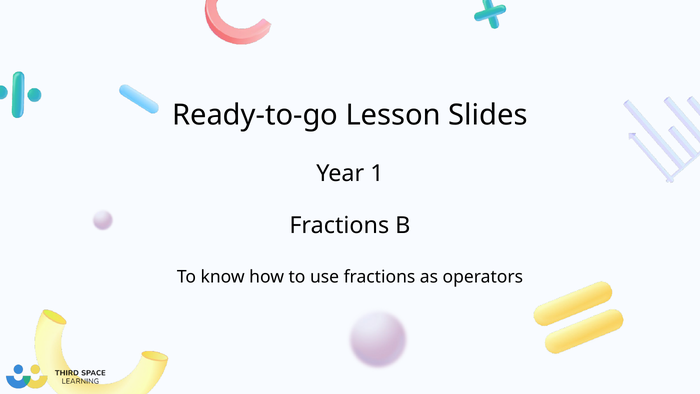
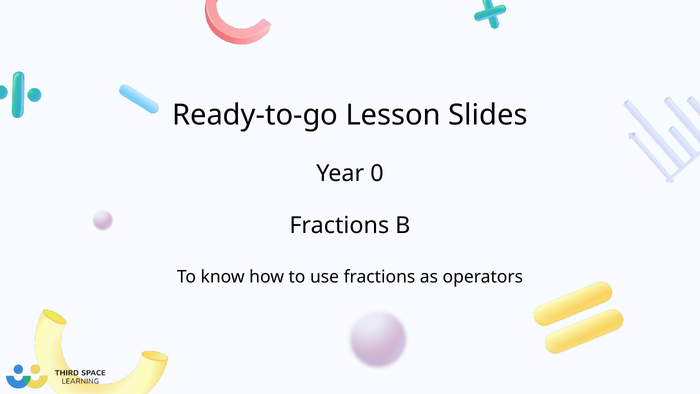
1: 1 -> 0 (377, 173)
